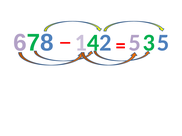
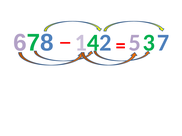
5: 5 -> 7 (163, 43)
